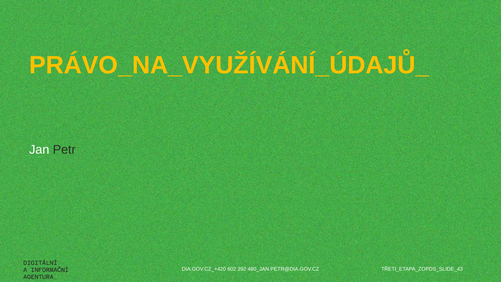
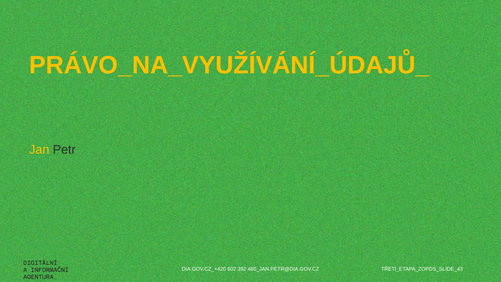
Jan colour: white -> yellow (39, 149)
